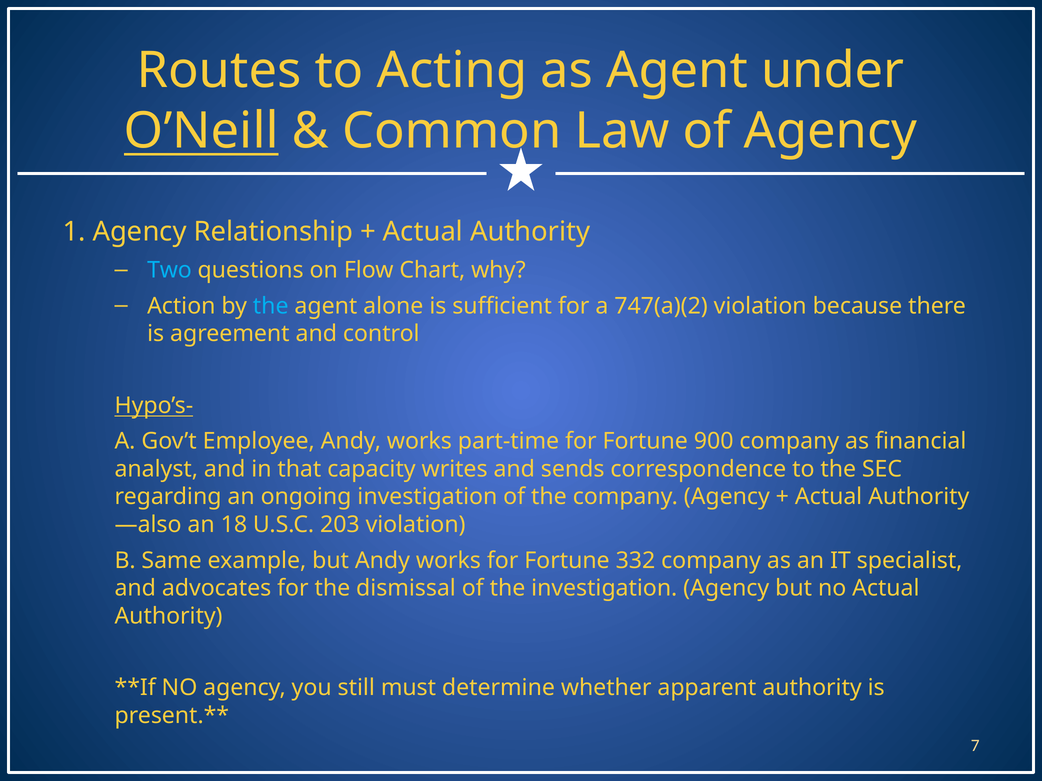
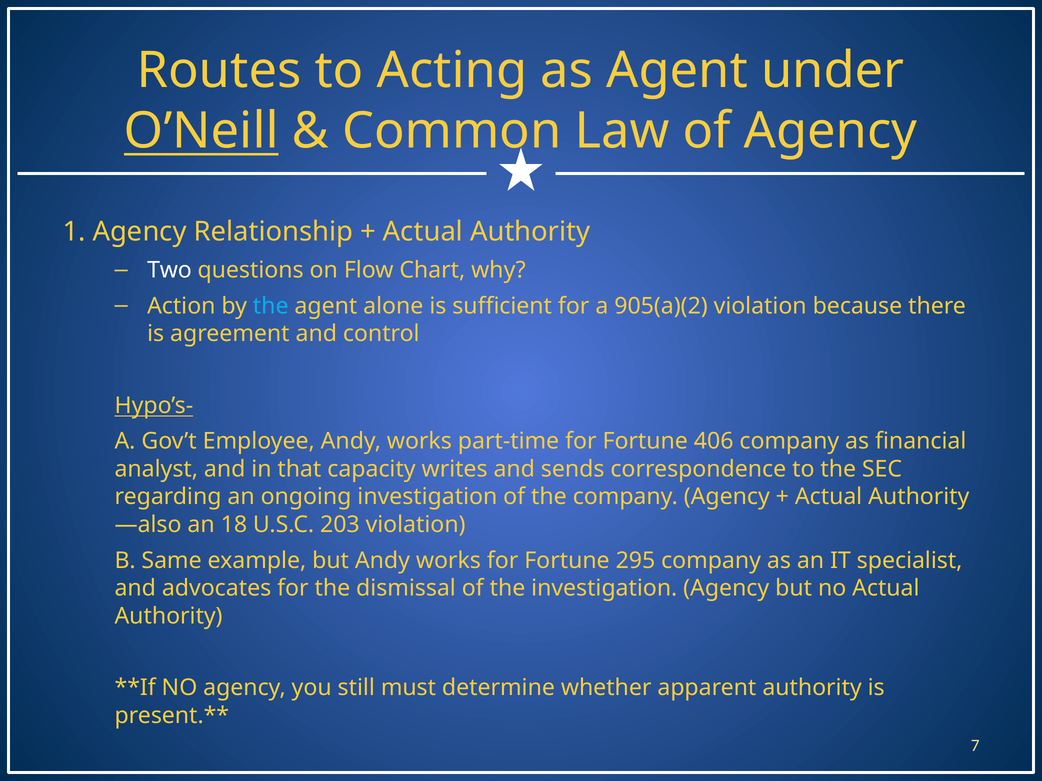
Two colour: light blue -> white (169, 270)
747(a)(2: 747(a)(2 -> 905(a)(2 (661, 306)
900: 900 -> 406 (714, 442)
332: 332 -> 295 (635, 561)
